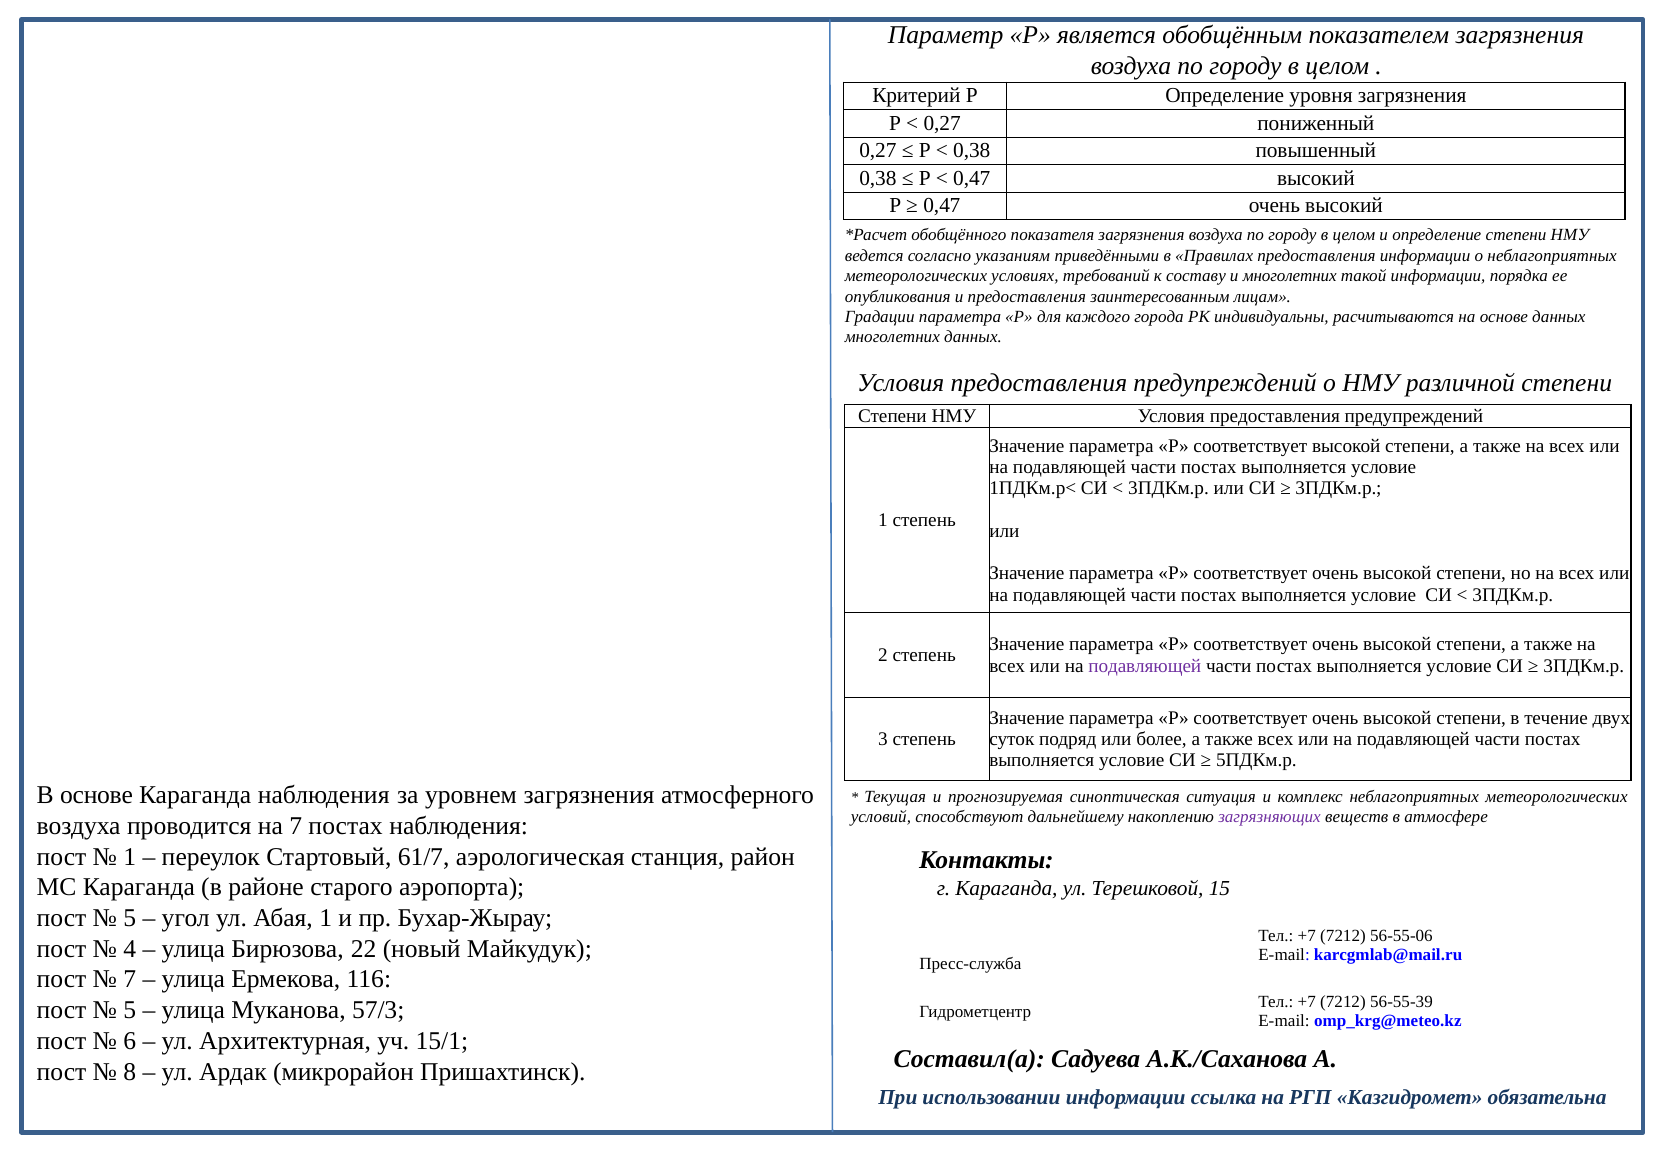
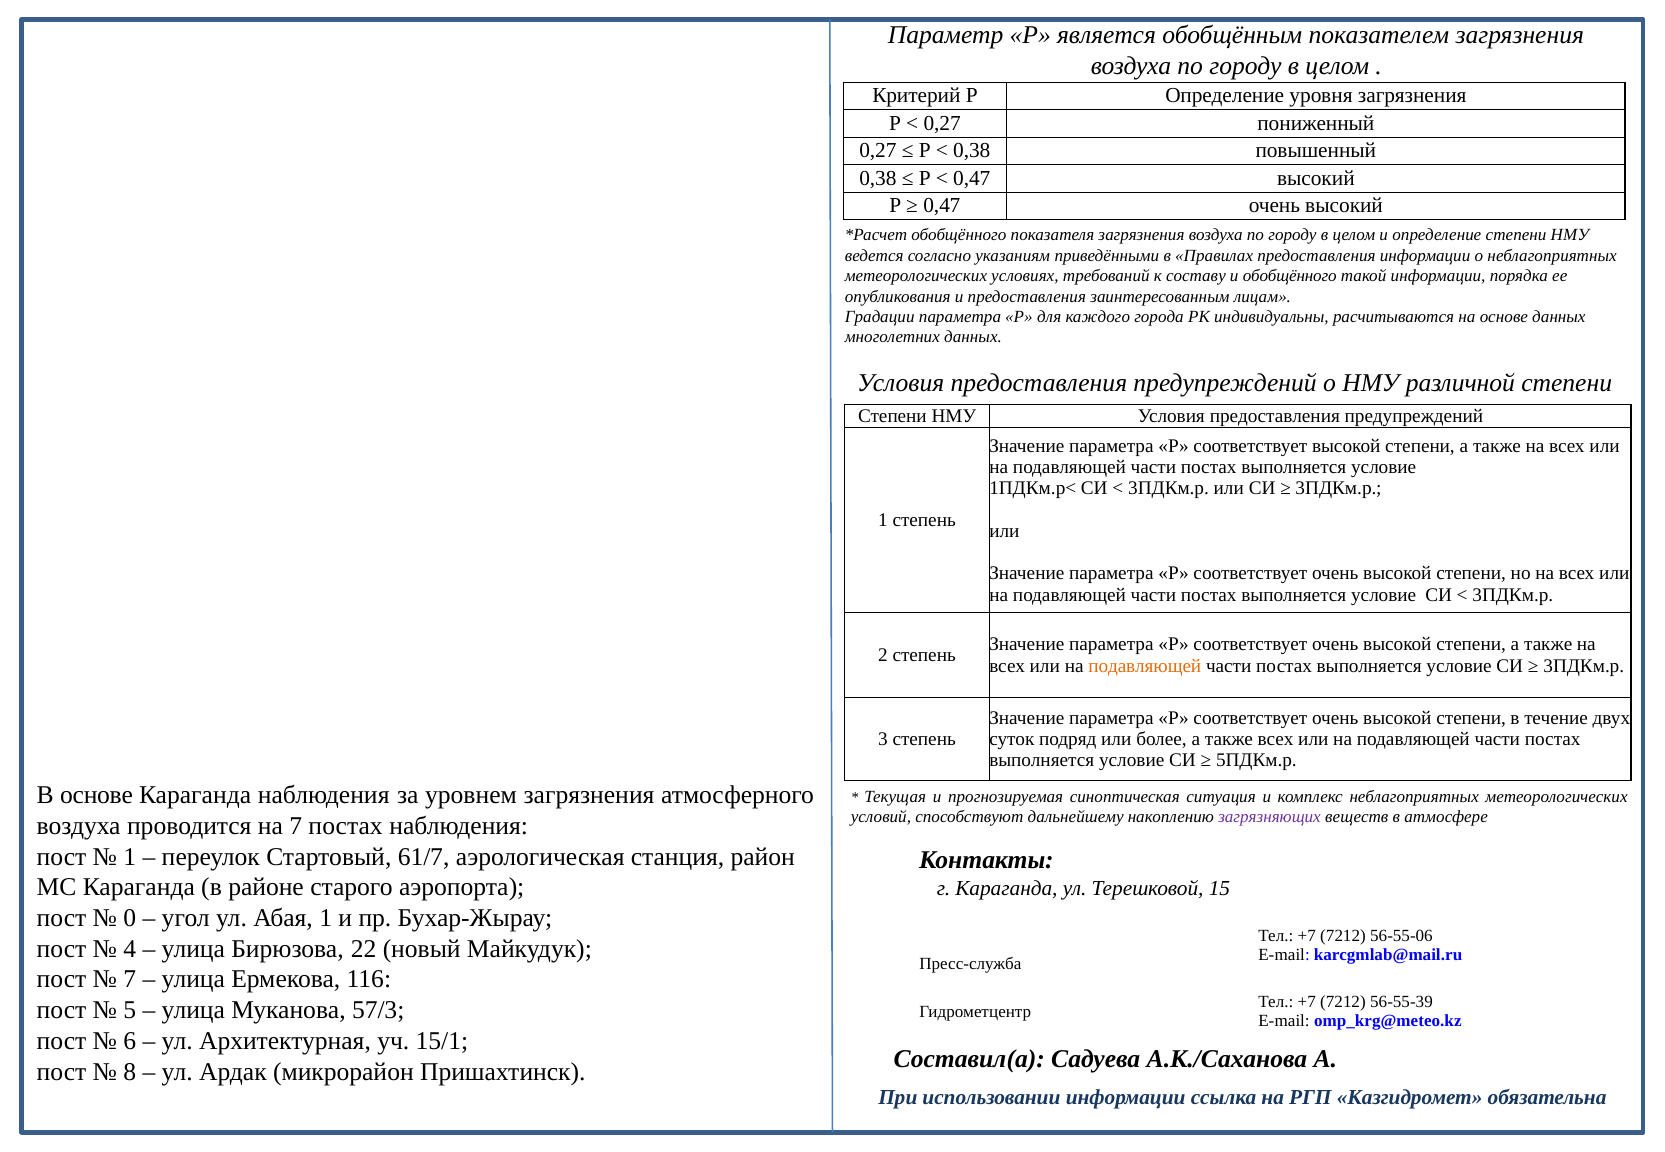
и многолетних: многолетних -> обобщённого (1290, 276)
подавляющей colour: purple -> orange (1145, 666)
5: 5 -> 0 (130, 919)
